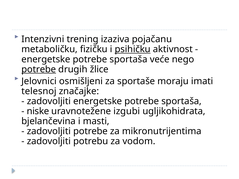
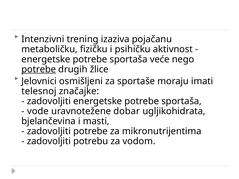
psihičku underline: present -> none (133, 49)
niske: niske -> vode (38, 111)
izgubi: izgubi -> dobar (127, 111)
